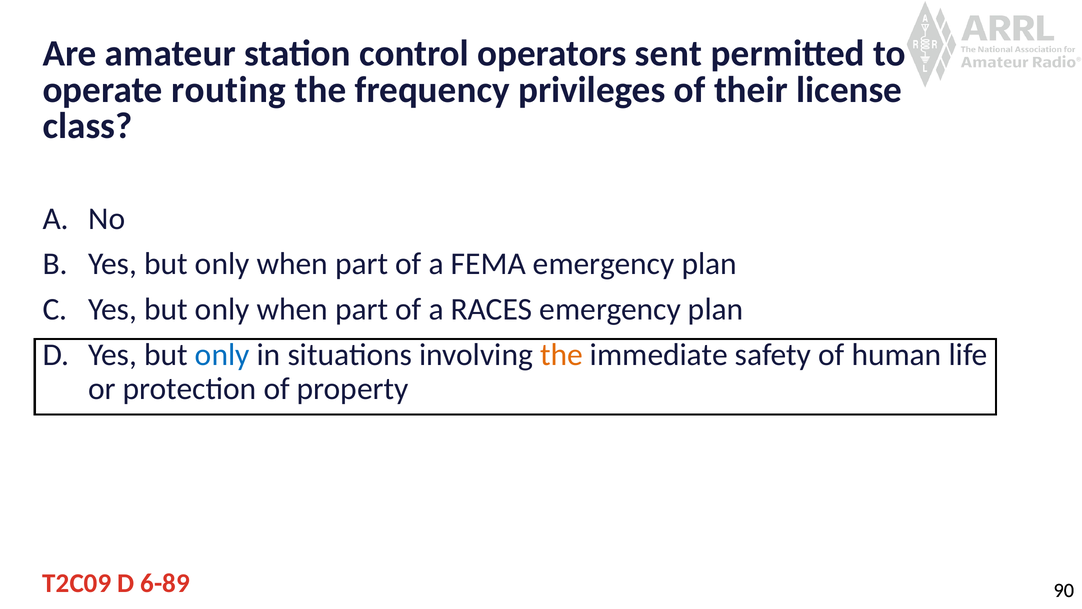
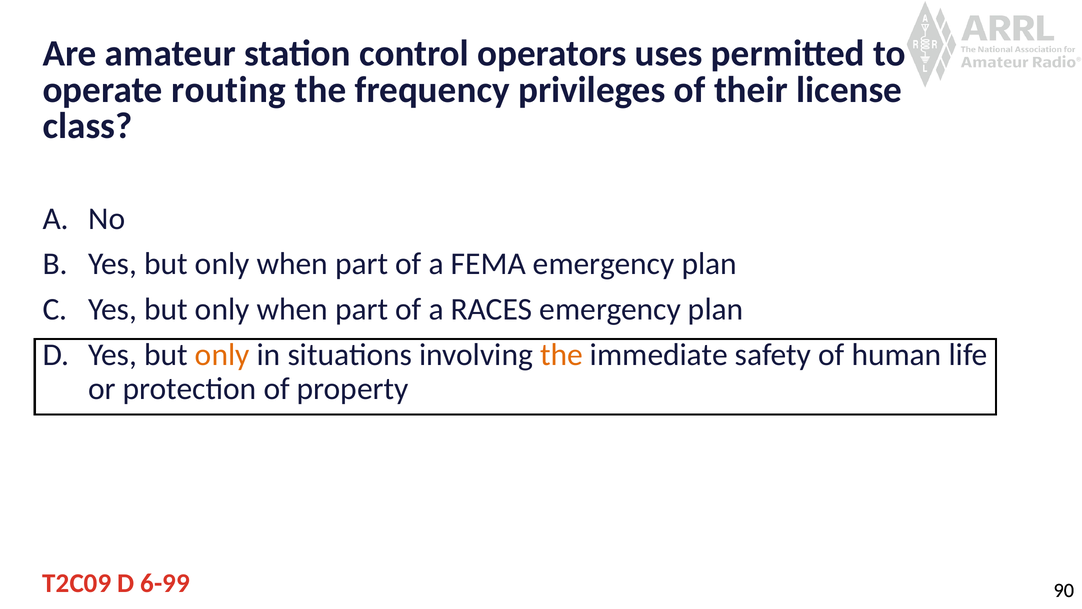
sent: sent -> uses (669, 54)
only colour: blue -> orange (222, 354)
6-89: 6-89 -> 6-99 (165, 583)
